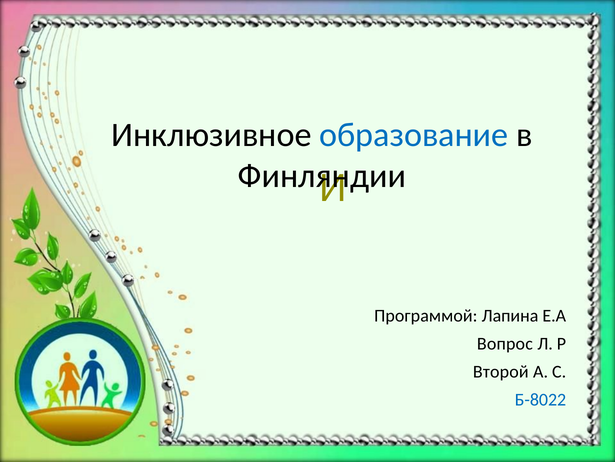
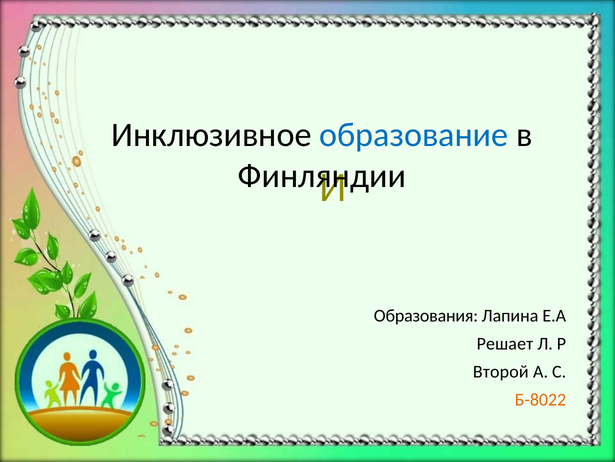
Программой: Программой -> Образования (426, 315)
Вопрос: Вопрос -> Решает (505, 343)
Б-8022 colour: blue -> orange (540, 399)
